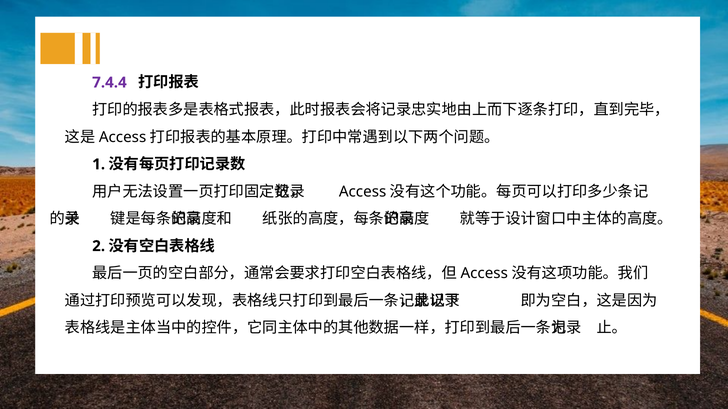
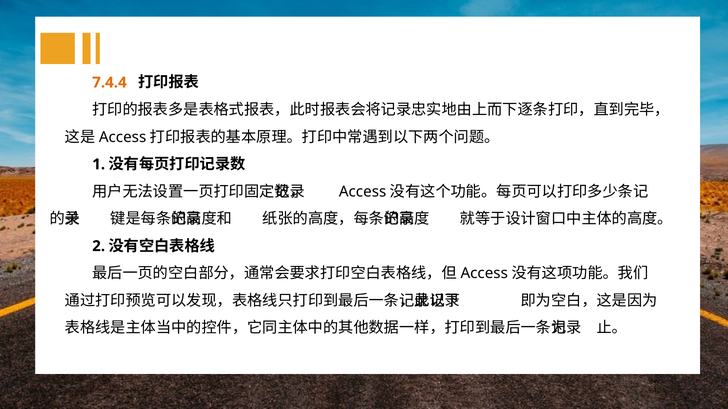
7.4.4 colour: purple -> orange (109, 83)
